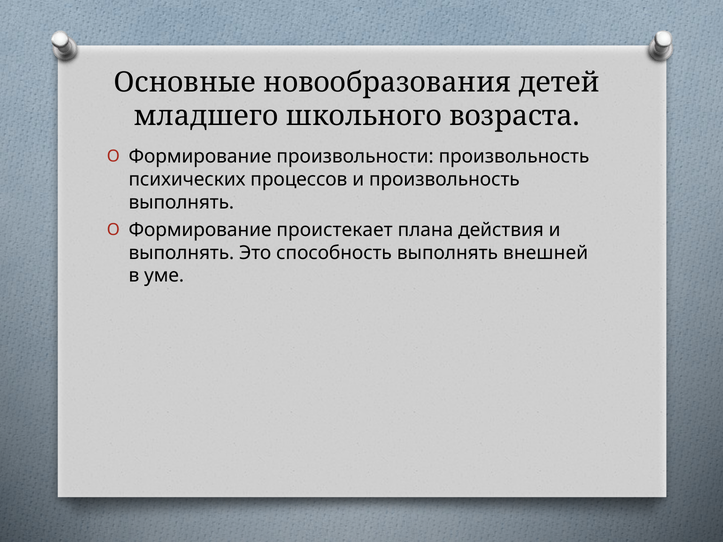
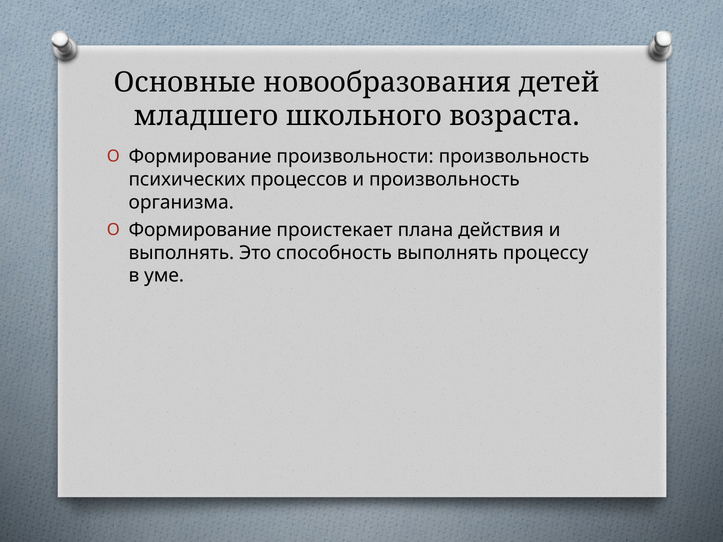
выполнять: выполнять -> организма (181, 202)
внешней: внешней -> процессу (546, 253)
